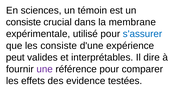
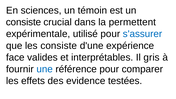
membrane: membrane -> permettent (132, 22)
peut: peut -> face (15, 57)
dire: dire -> gris (152, 57)
une colour: purple -> blue (45, 69)
